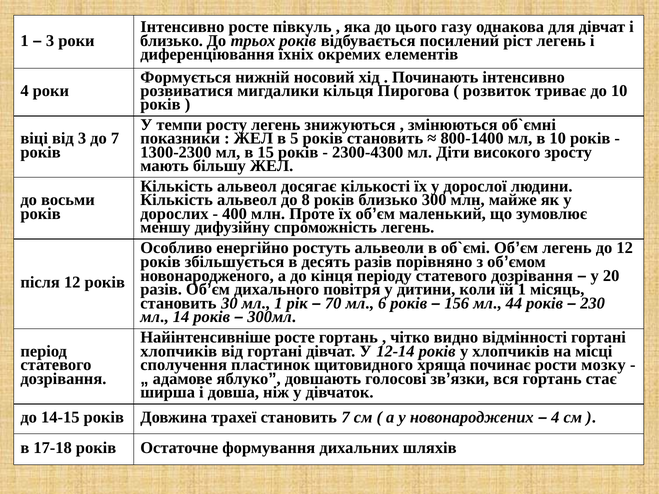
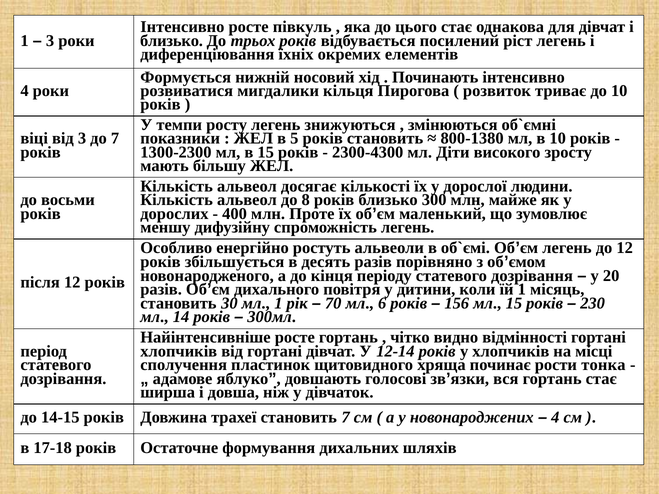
цього газу: газу -> стає (456, 27)
800-1400: 800-1400 -> 800-1380 (472, 139)
мл 44: 44 -> 15 (514, 303)
мозку: мозку -> тонка (603, 365)
